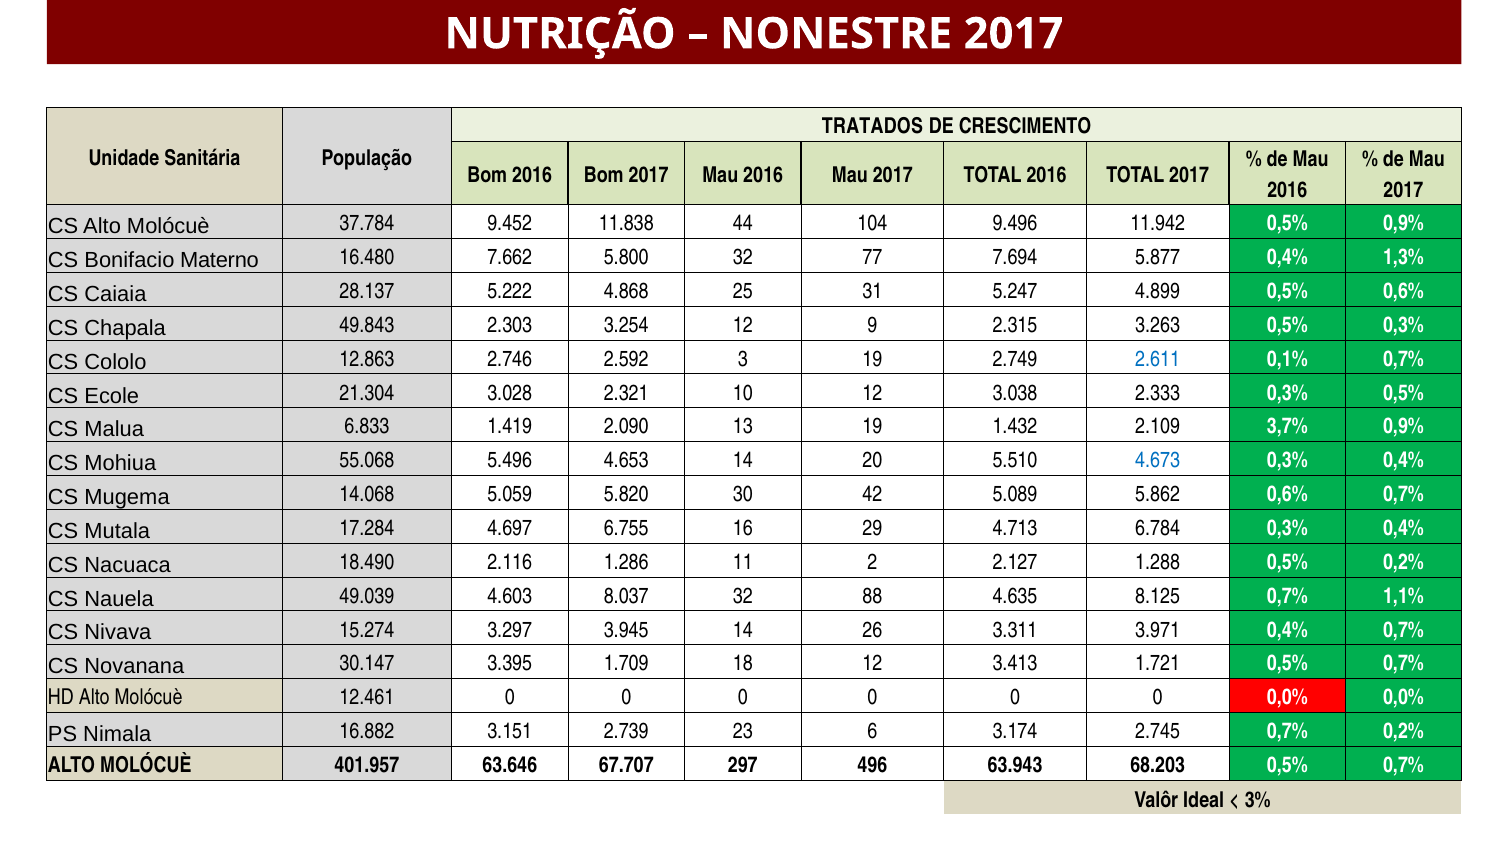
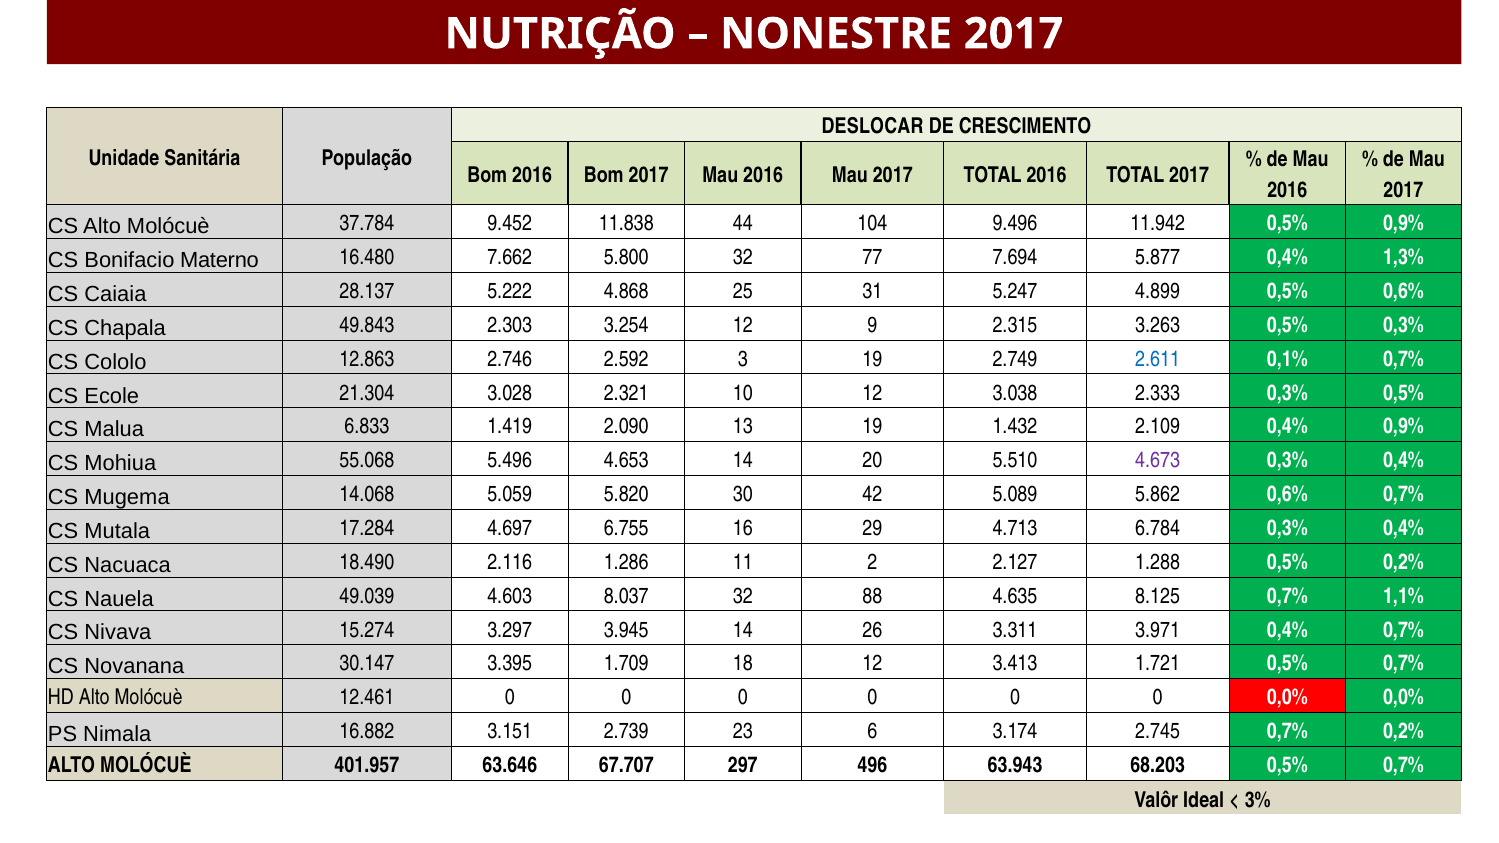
TRATADOS: TRATADOS -> DESLOCAR (873, 127)
2.109 3,7%: 3,7% -> 0,4% (1287, 427)
4.673 colour: blue -> purple (1158, 461)
